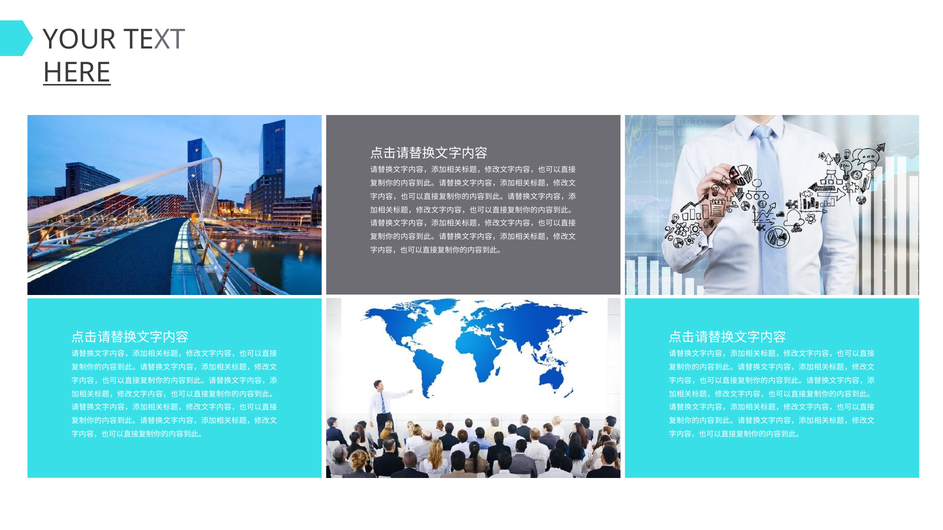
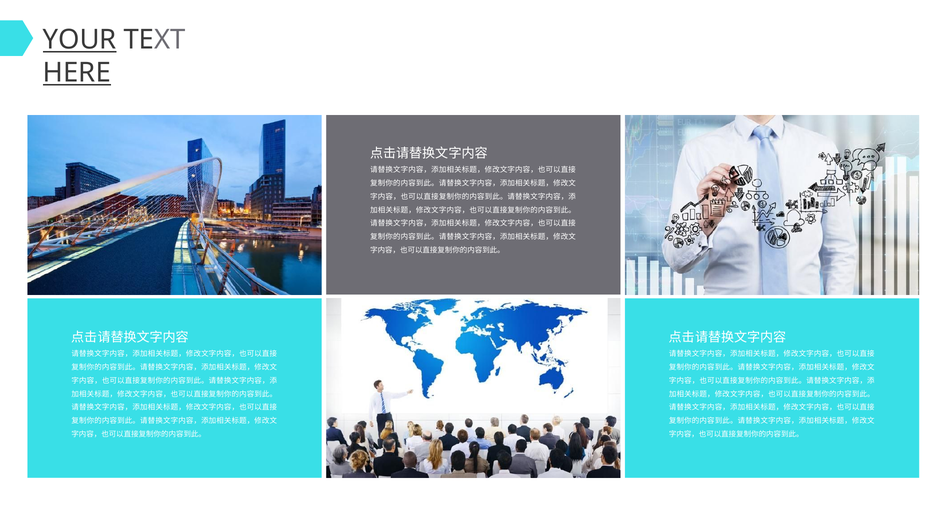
YOUR underline: none -> present (80, 40)
